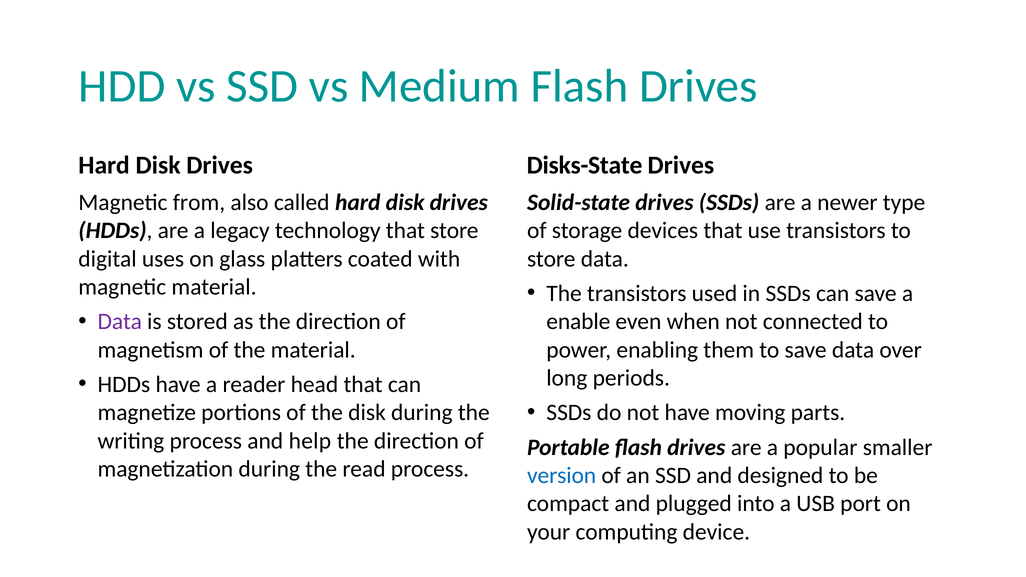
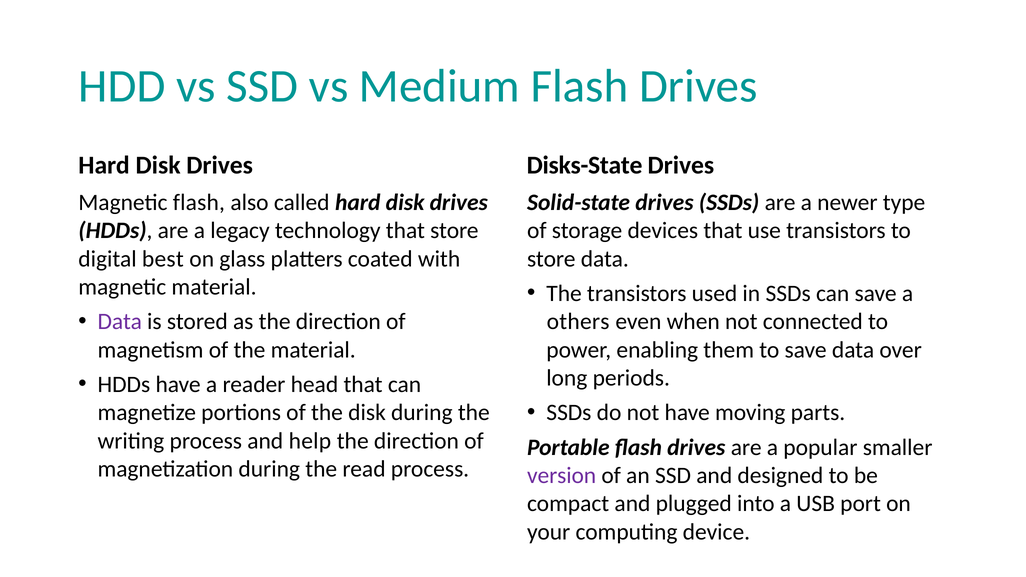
Magnetic from: from -> flash (199, 203)
uses: uses -> best (163, 259)
enable: enable -> others (578, 322)
version colour: blue -> purple (562, 476)
